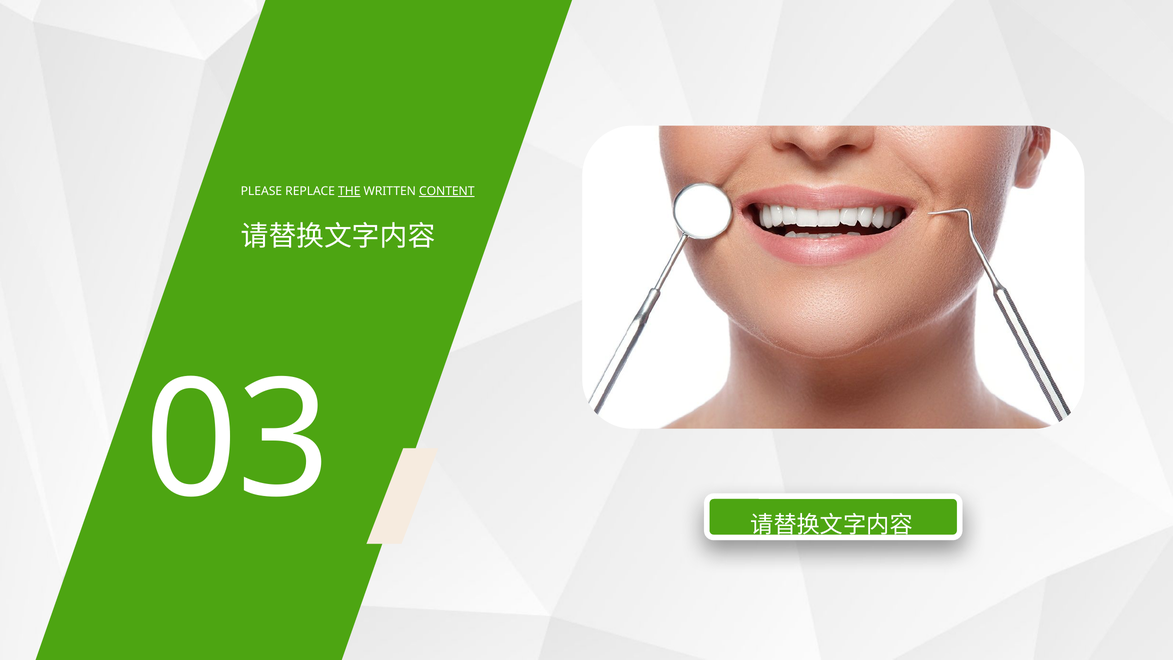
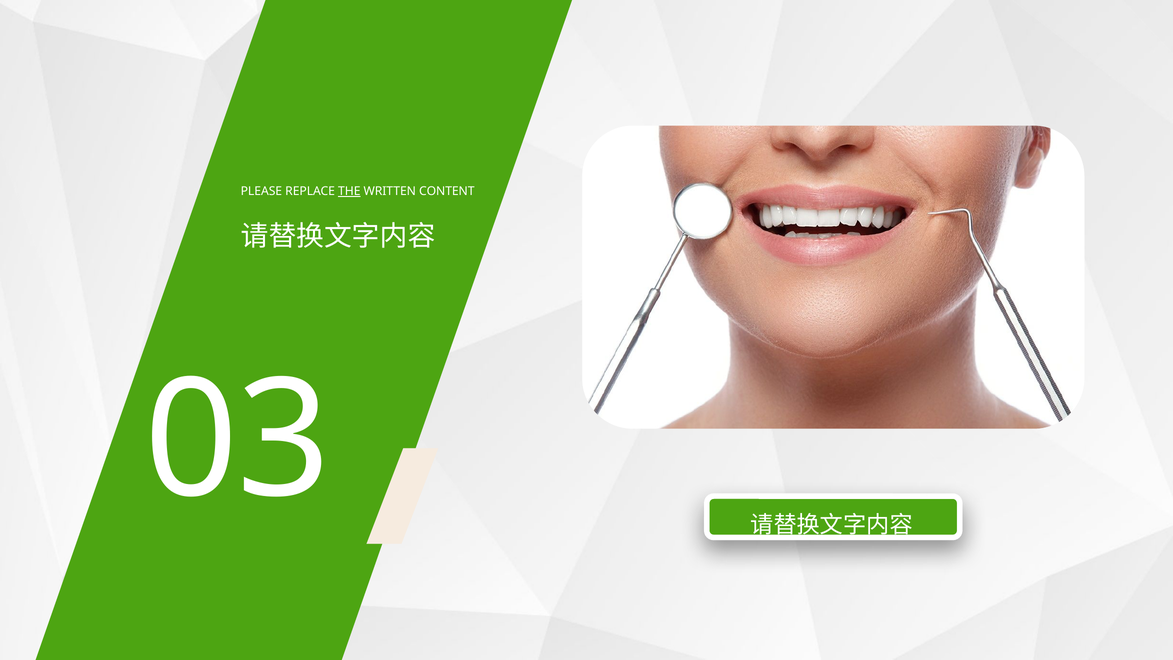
CONTENT underline: present -> none (447, 191)
